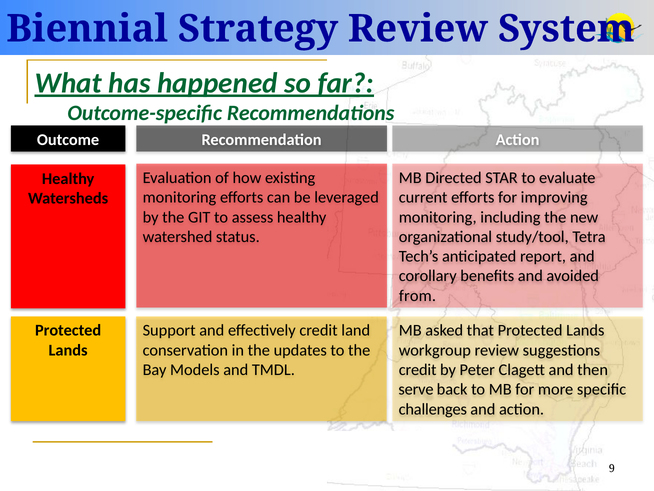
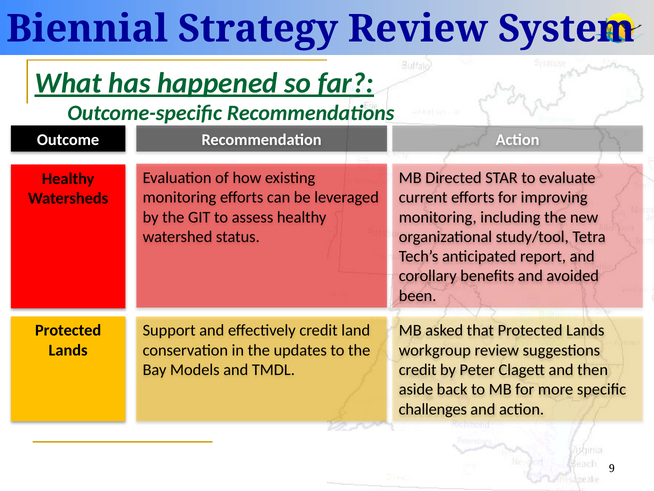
from: from -> been (418, 295)
serve: serve -> aside (416, 389)
